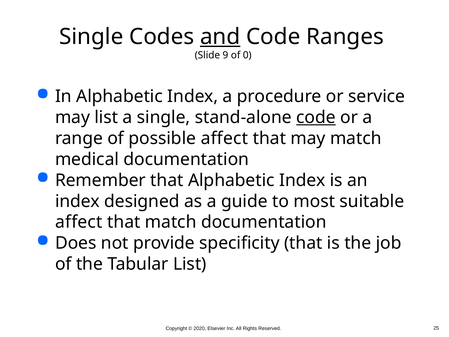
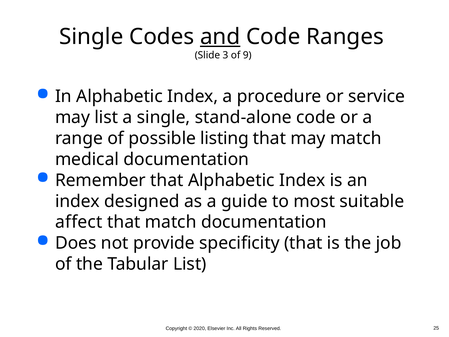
9: 9 -> 3 (225, 55)
0: 0 -> 9 (247, 55)
code underline: present -> none (316, 117)
possible affect: affect -> listing (225, 138)
